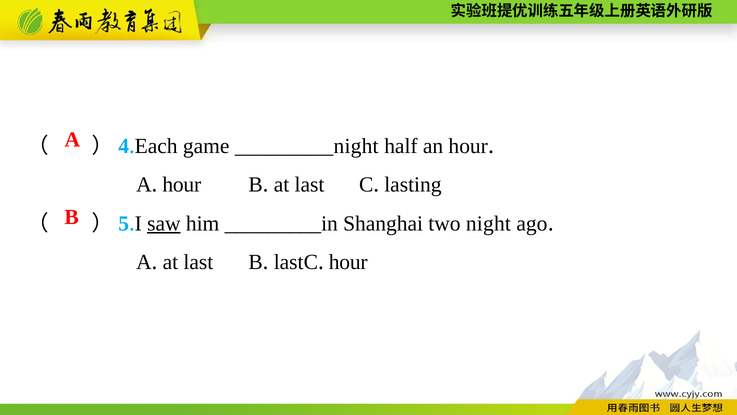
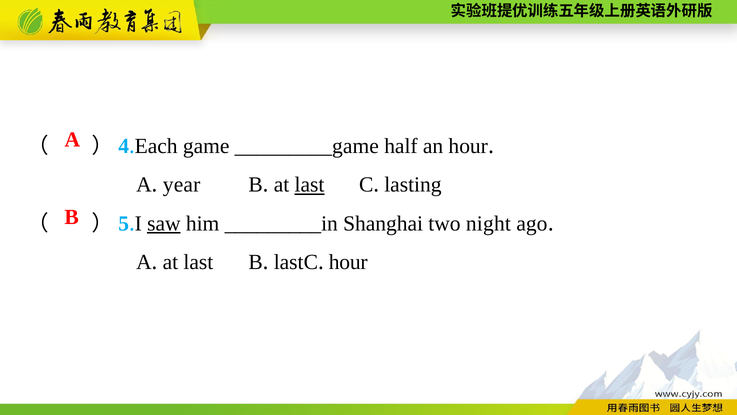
_________night: _________night -> _________game (307, 146)
hour: hour -> year (182, 185)
last underline: none -> present (309, 185)
